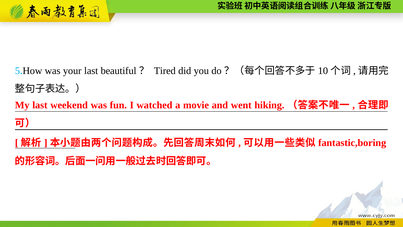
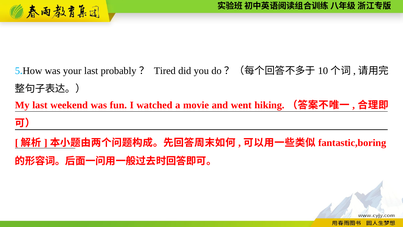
beautiful: beautiful -> probably (119, 71)
